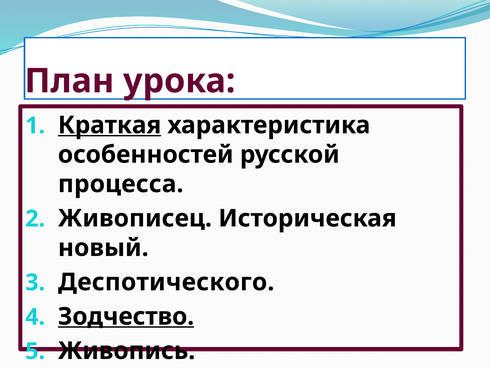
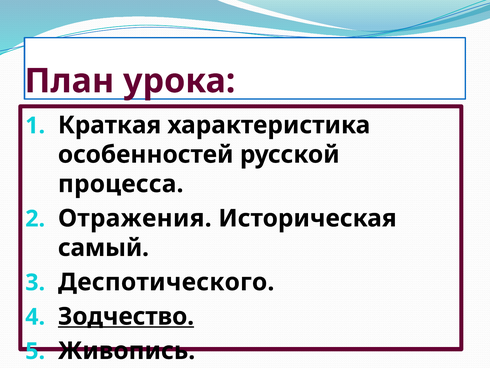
Краткая underline: present -> none (110, 125)
Живописец: Живописец -> Отражения (135, 218)
новый: новый -> самый (103, 247)
